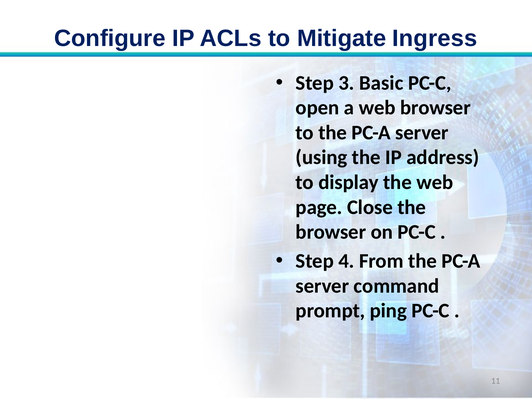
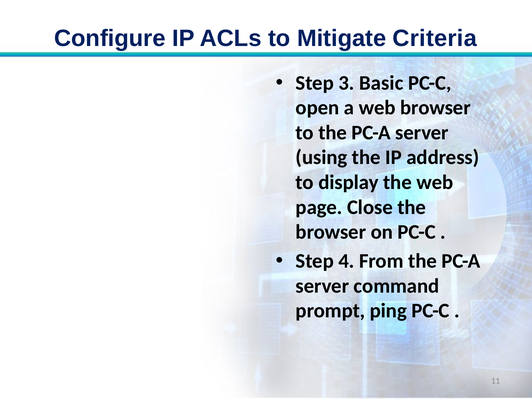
Ingress: Ingress -> Criteria (435, 38)
